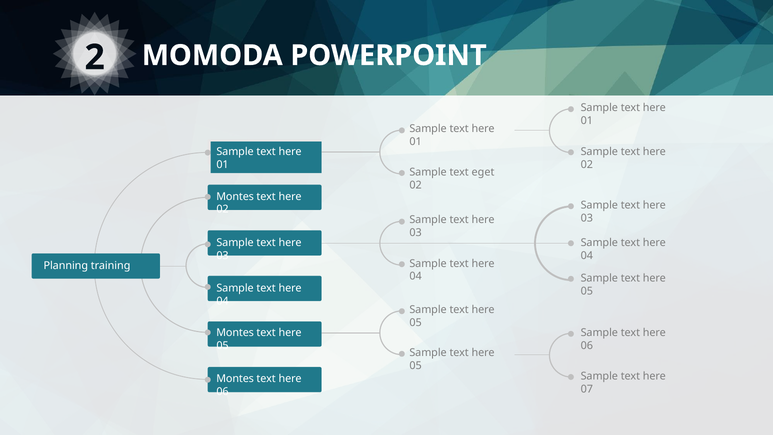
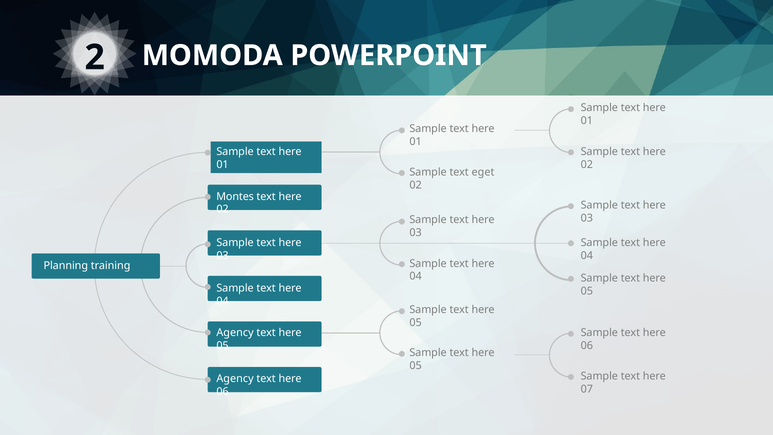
Montes: Montes -> Agency (235, 332)
Montes: Montes -> Agency (235, 379)
